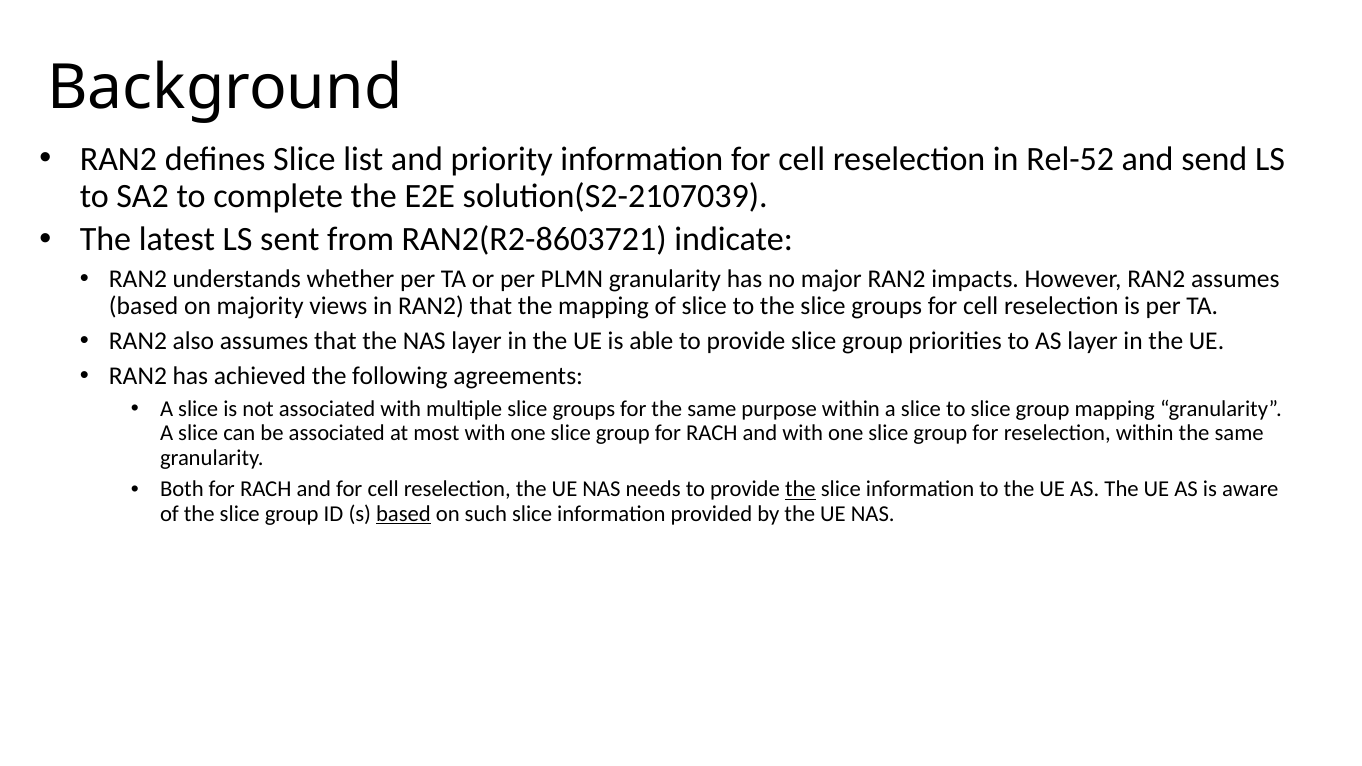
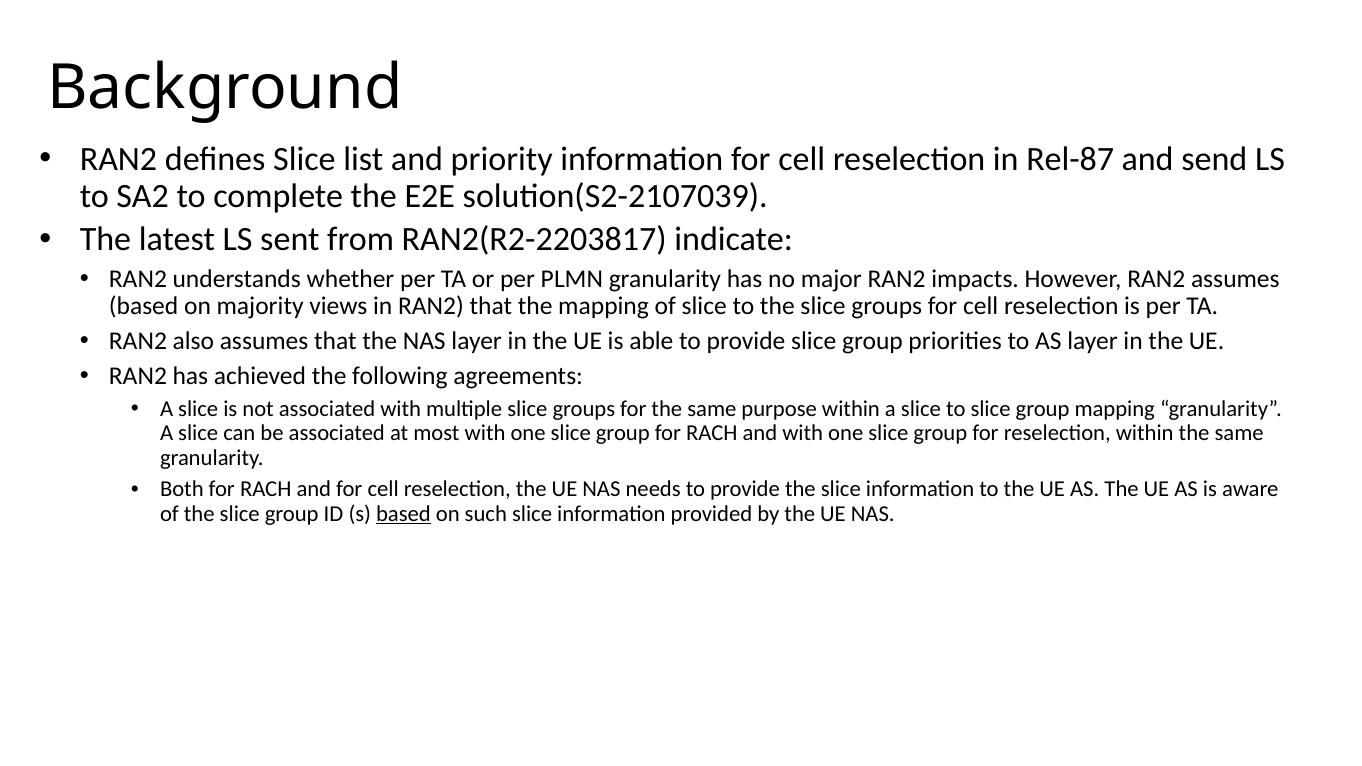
Rel-52: Rel-52 -> Rel-87 (1070, 159)
RAN2(R2-8603721: RAN2(R2-8603721 -> RAN2(R2-2203817 (534, 240)
the underline: present -> none (800, 490)
